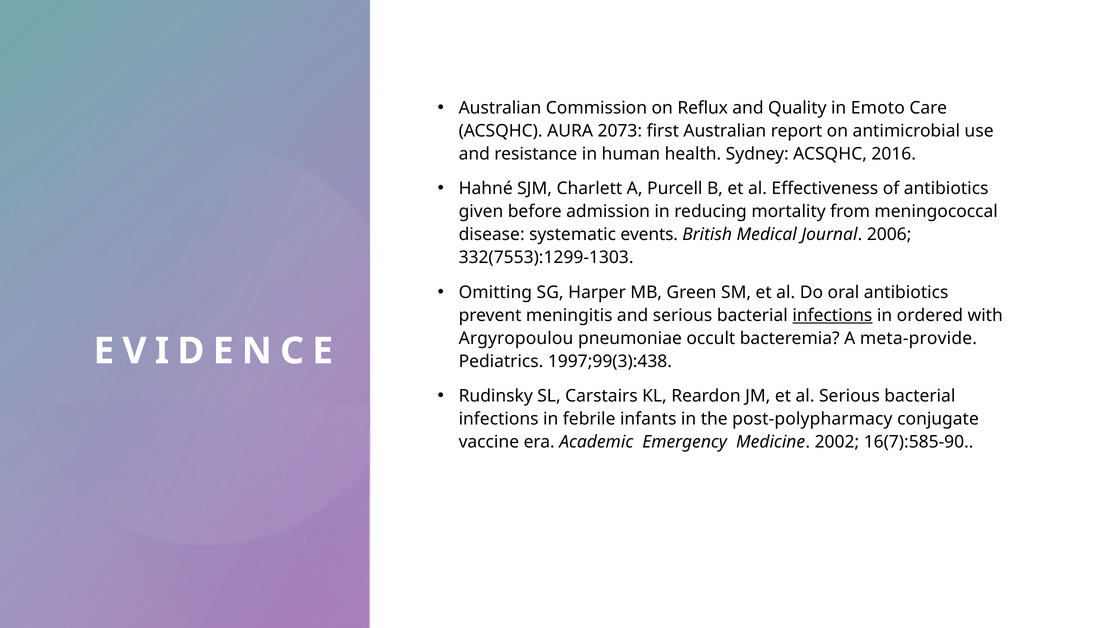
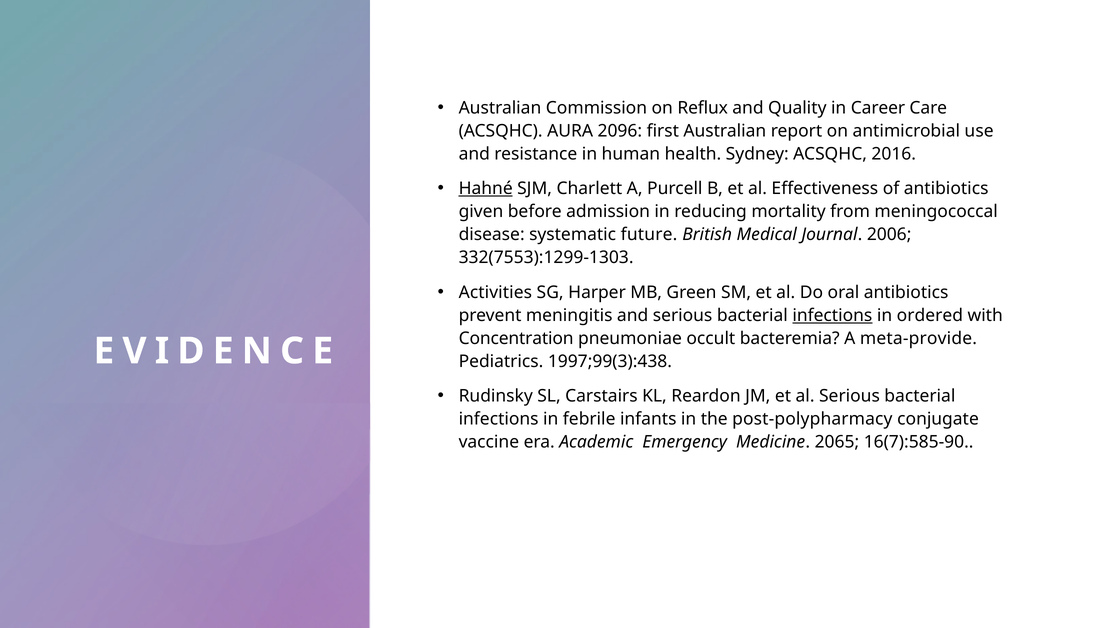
Emoto: Emoto -> Career (878, 108)
2073: 2073 -> 2096 (620, 131)
Hahné underline: none -> present (486, 189)
events: events -> future (649, 235)
Omitting: Omitting -> Activities (495, 292)
Argyropoulou: Argyropoulou -> Concentration (516, 339)
2002: 2002 -> 2065 (837, 442)
